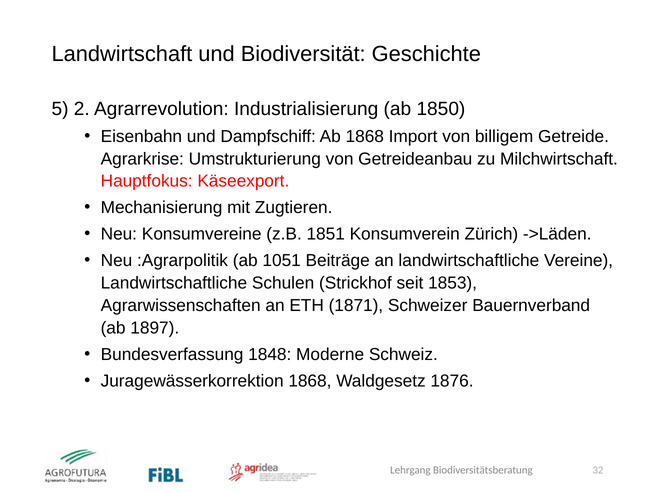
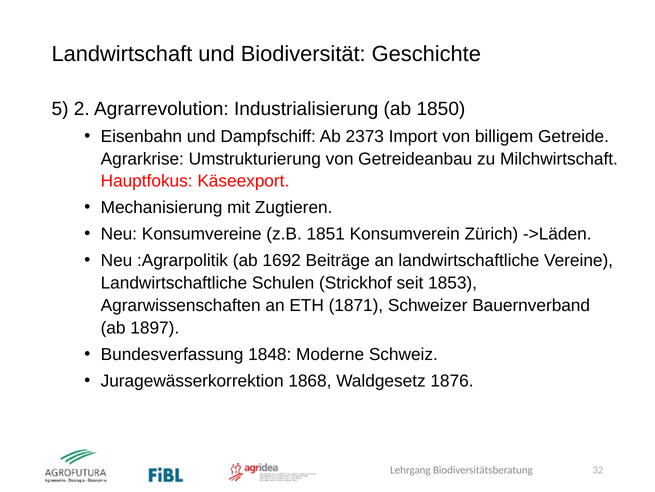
Ab 1868: 1868 -> 2373 (365, 136)
1051: 1051 -> 1692 (282, 260)
